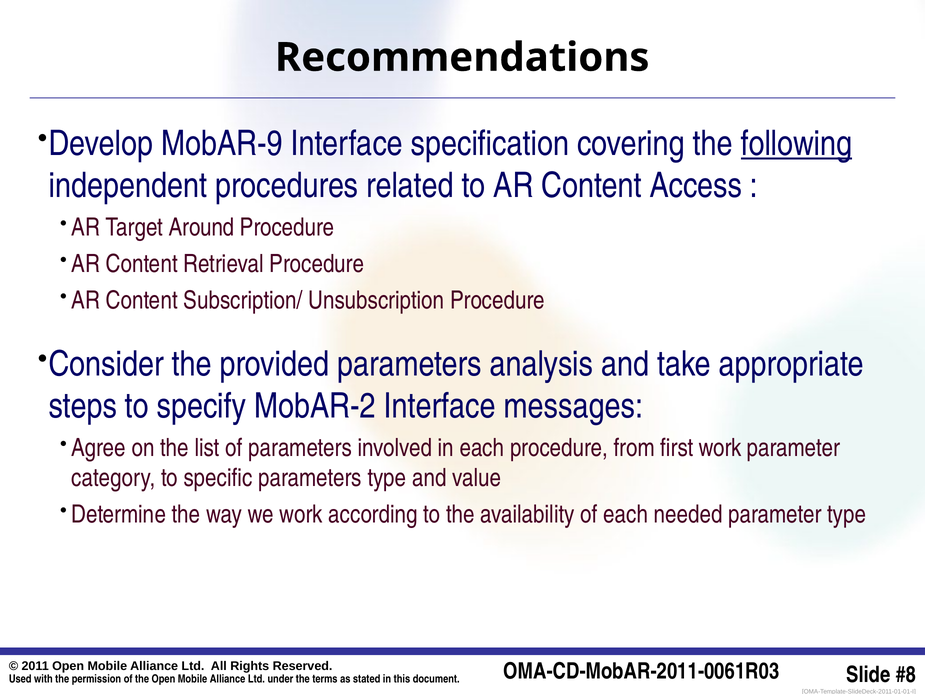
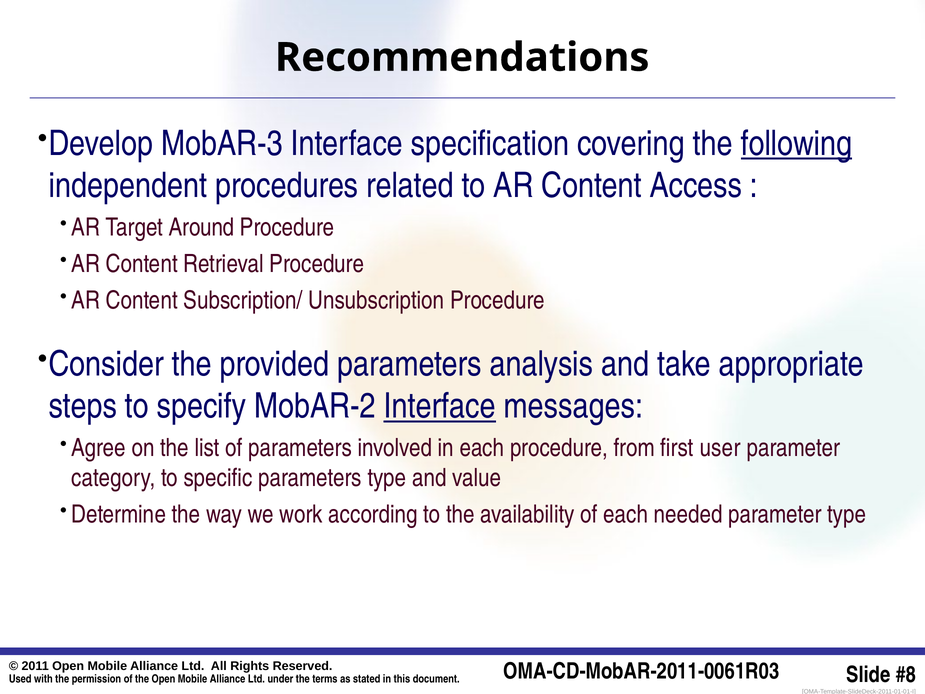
MobAR-9: MobAR-9 -> MobAR-3 (222, 144)
Interface underline: none -> present (440, 406)
first work: work -> user (720, 448)
